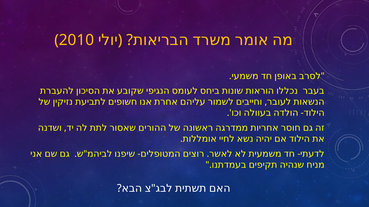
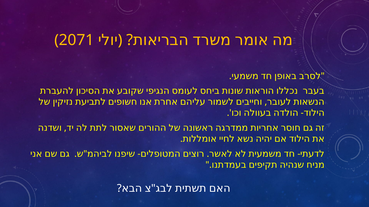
2010: 2010 -> 2071 (77, 40)
